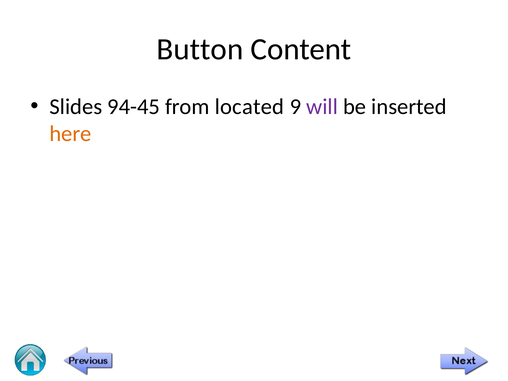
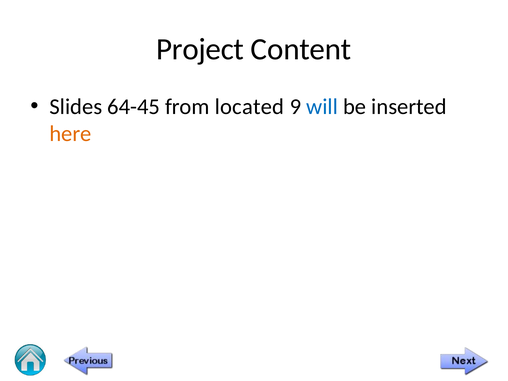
Button: Button -> Project (200, 49)
94-45: 94-45 -> 64-45 (134, 107)
will colour: purple -> blue (322, 107)
